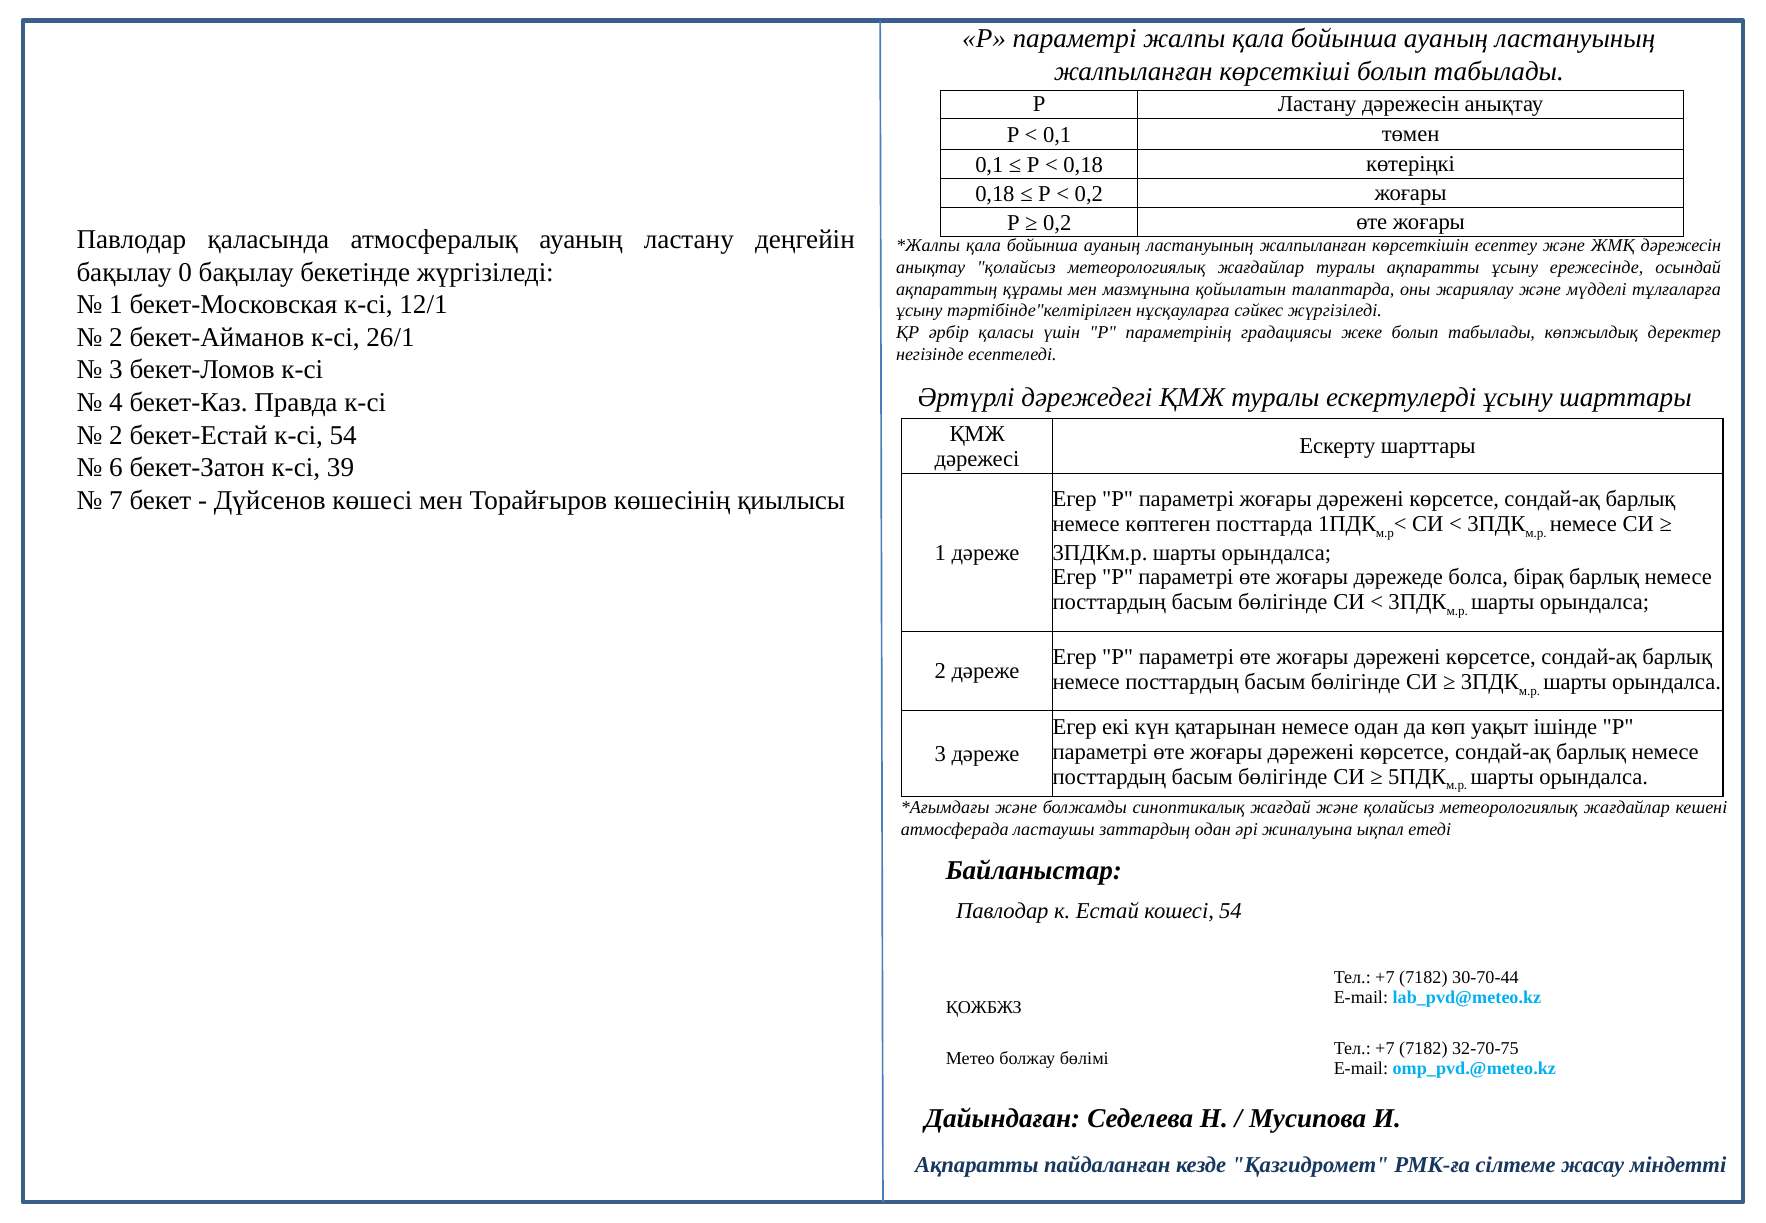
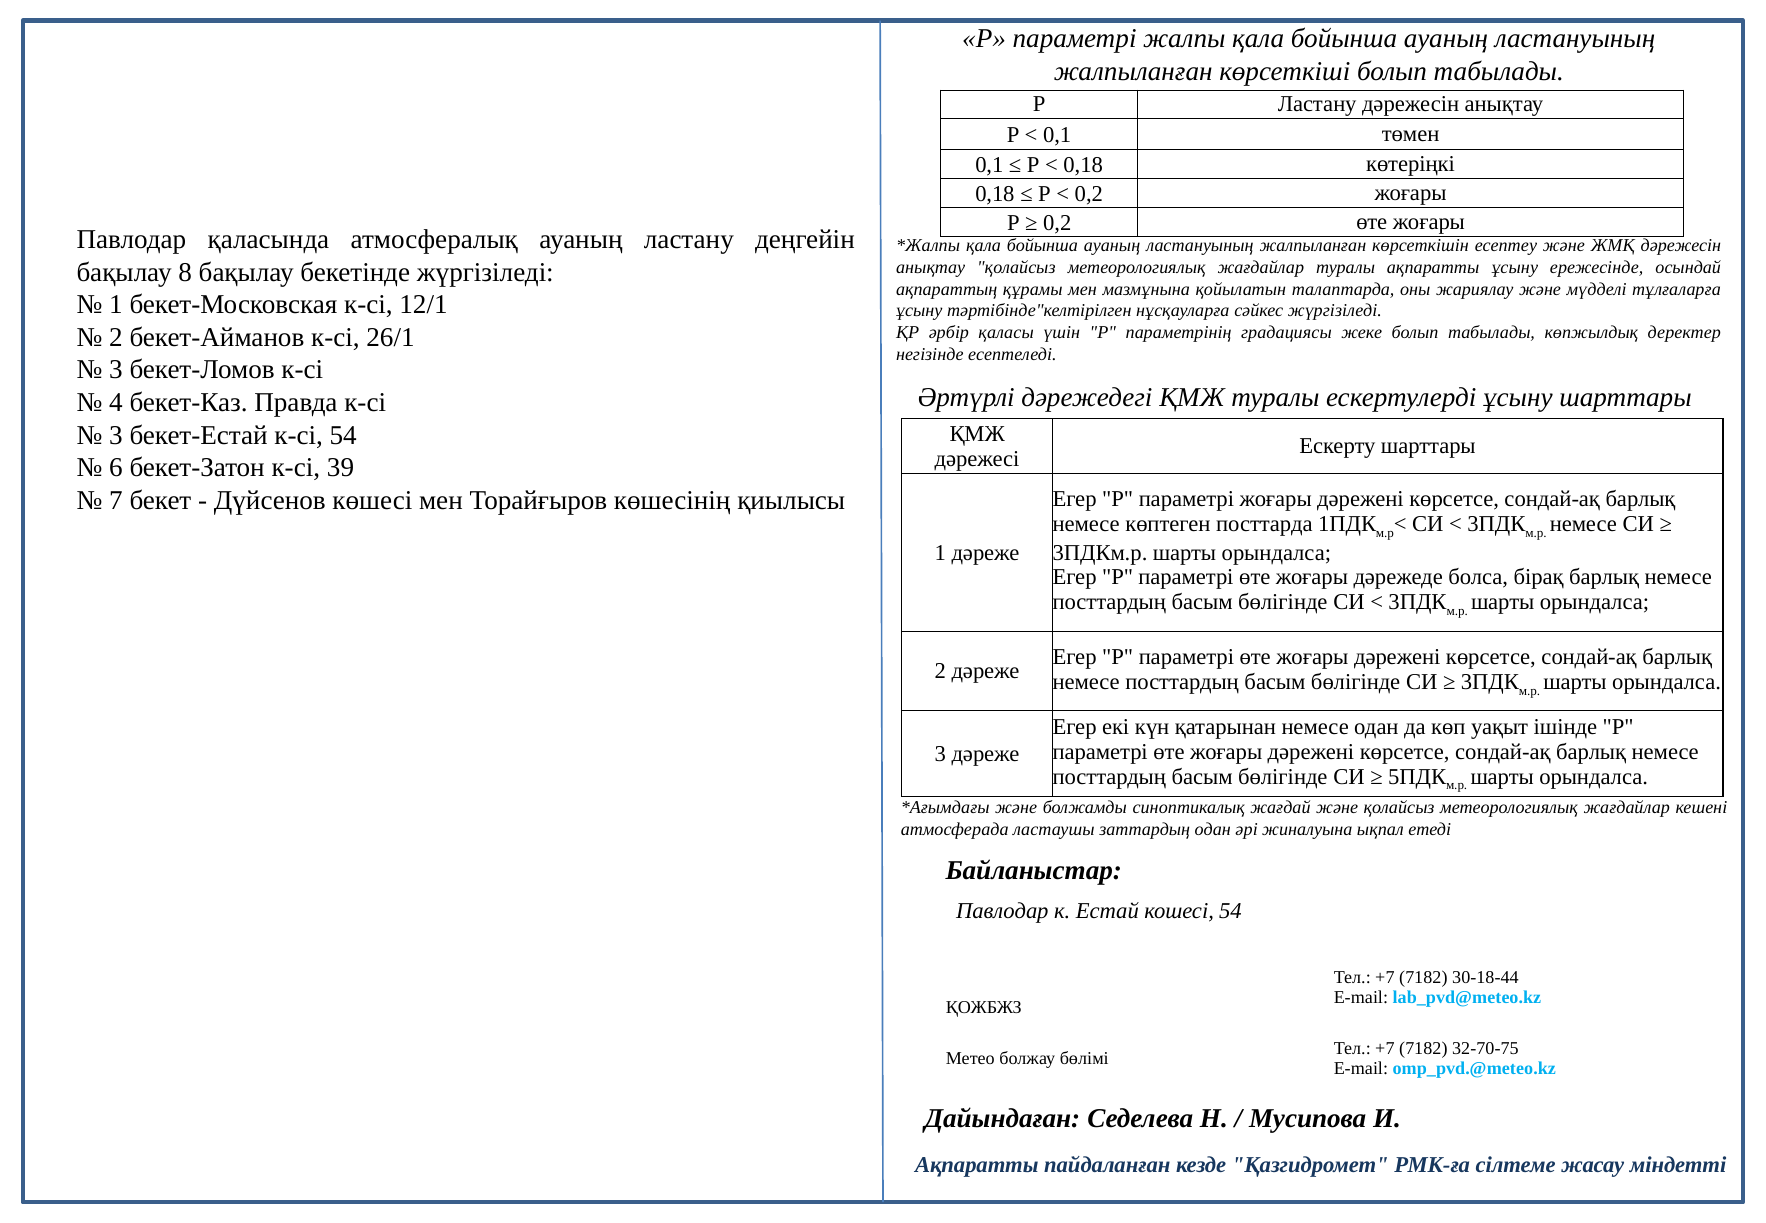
0: 0 -> 8 (185, 272)
2: 2 -> 3 (116, 435)
30-70-44: 30-70-44 -> 30-18-44 (1485, 977)
